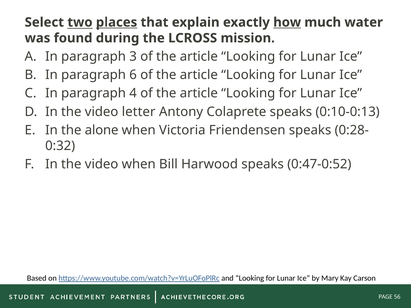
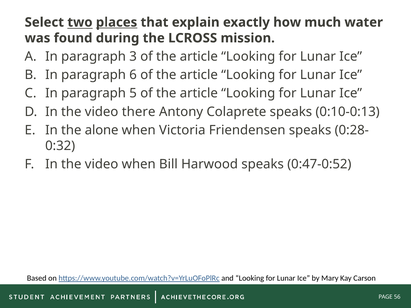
how underline: present -> none (287, 22)
4: 4 -> 5 (133, 93)
letter: letter -> there (139, 112)
